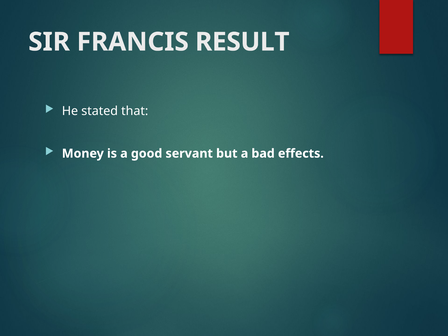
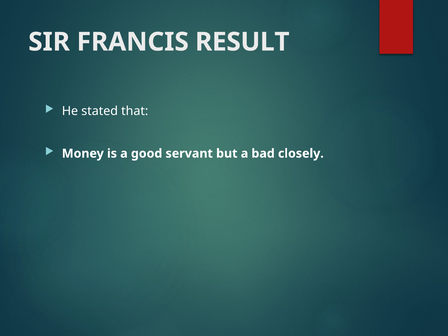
effects: effects -> closely (301, 154)
